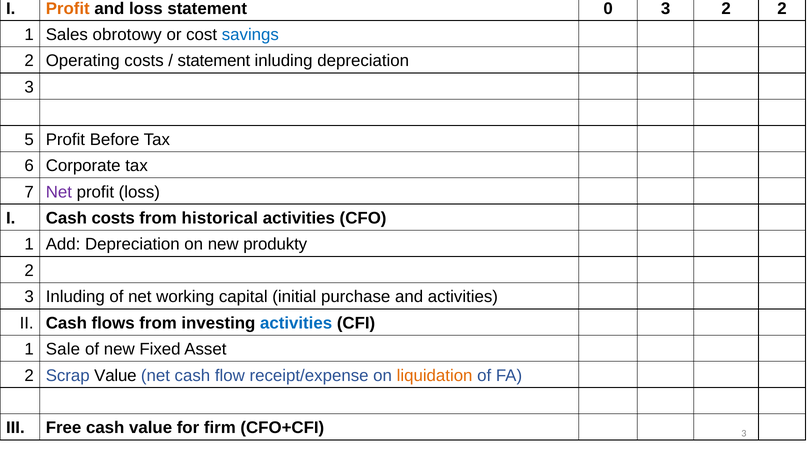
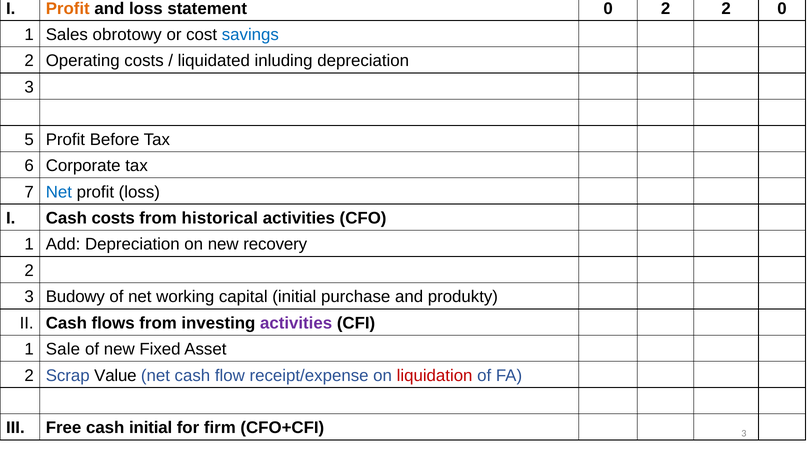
0 3: 3 -> 2 (666, 8)
2 2: 2 -> 0 (782, 8)
statement: statement -> liquidated (214, 61)
Net colour: purple -> blue (59, 192)
produkty: produkty -> recovery (275, 245)
3 Inluding: Inluding -> Budowy (75, 297)
and activities: activities -> produkty (463, 297)
activities colour: blue -> purple (296, 323)
liquidation colour: orange -> red (435, 376)
cash value: value -> initial (151, 428)
